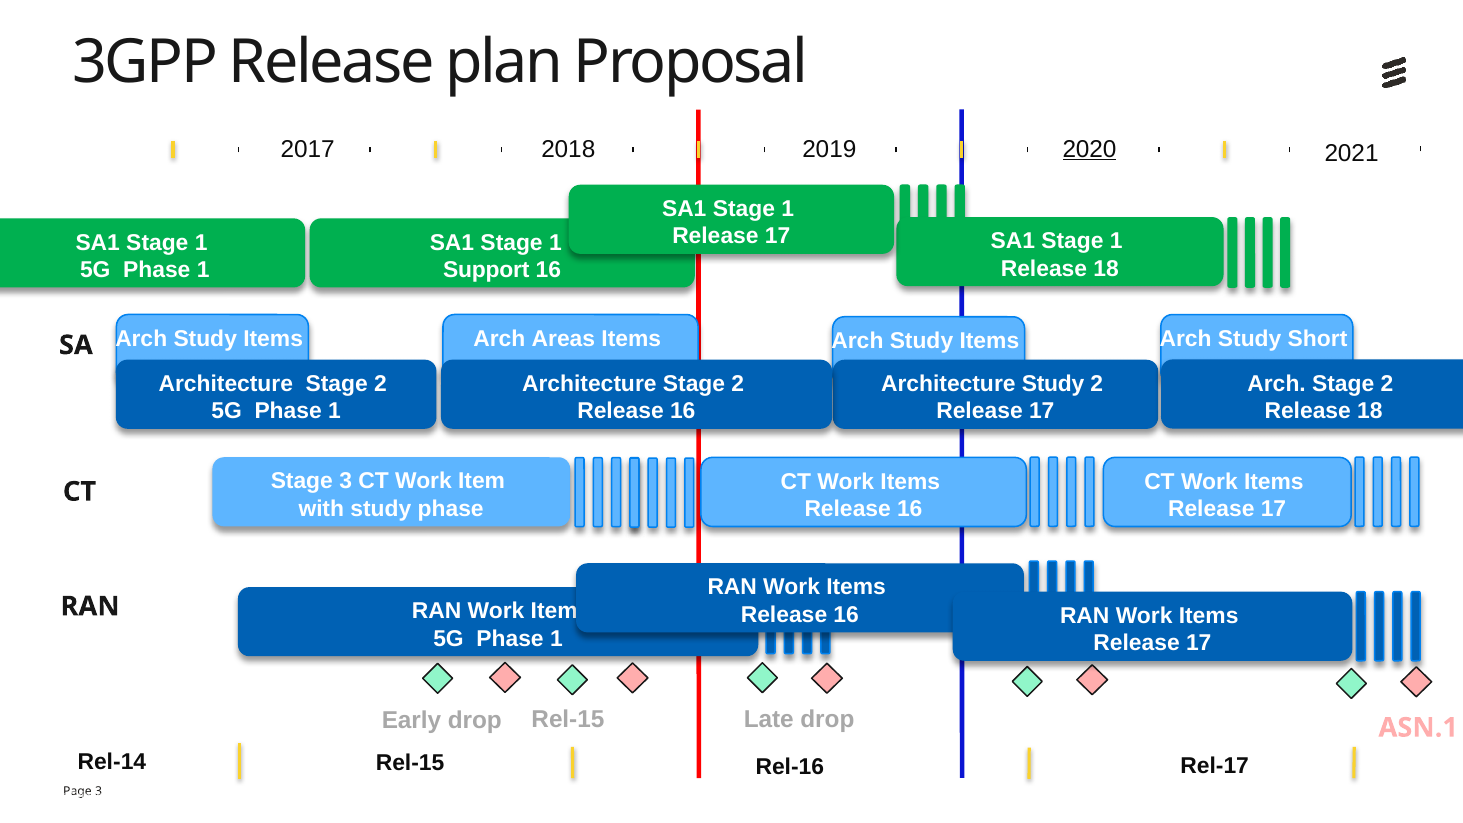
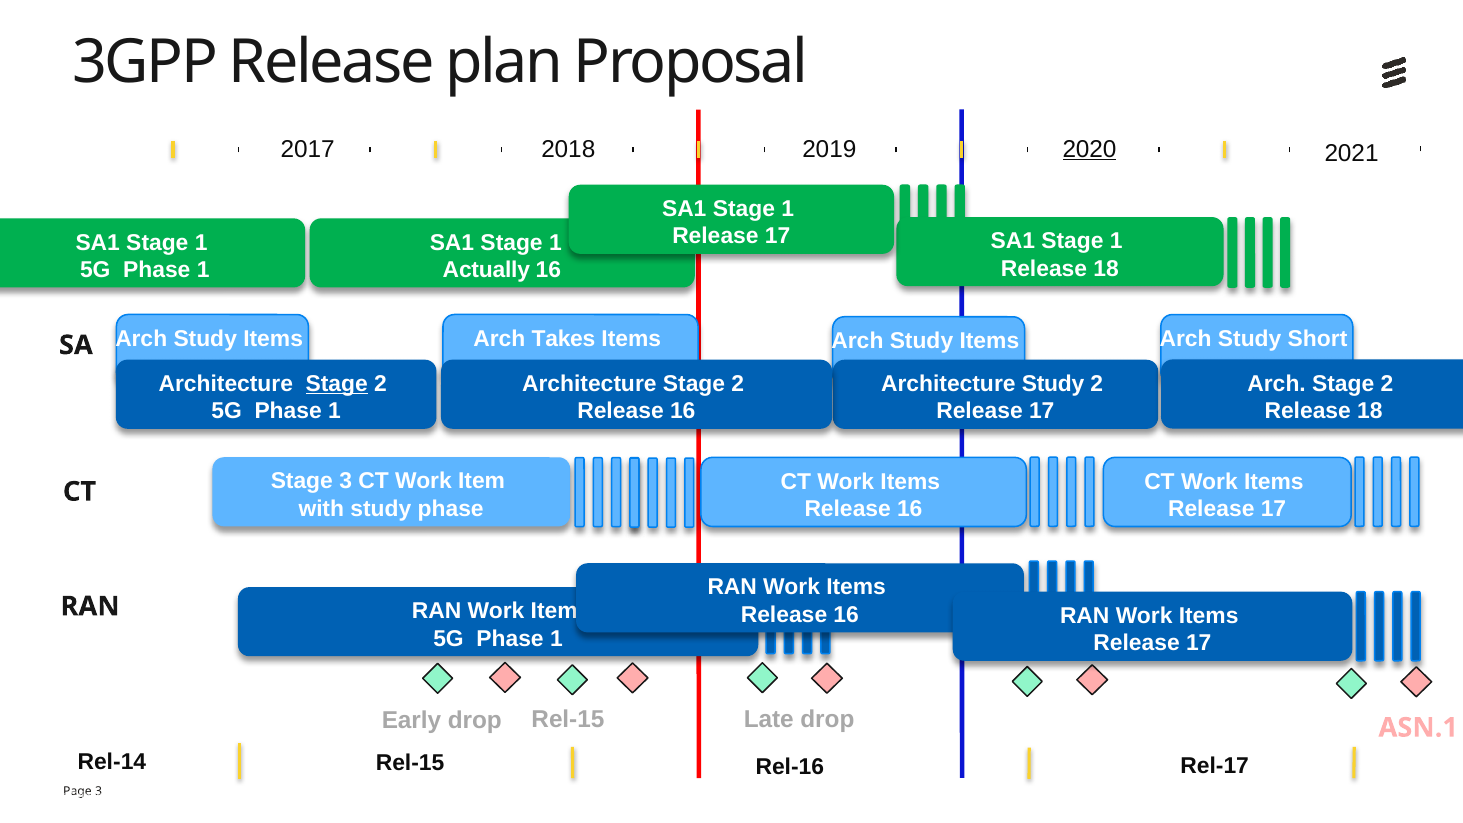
Support: Support -> Actually (486, 270)
Areas: Areas -> Takes (563, 339)
Stage underline: none -> present (337, 384)
